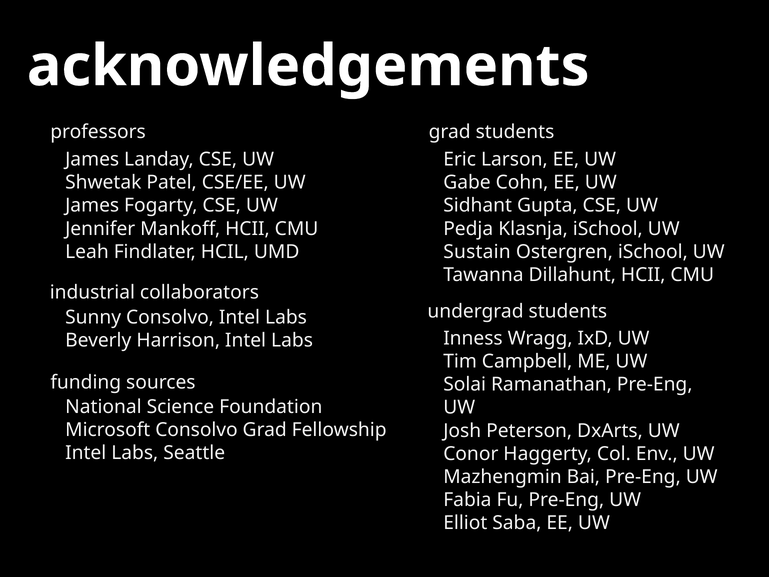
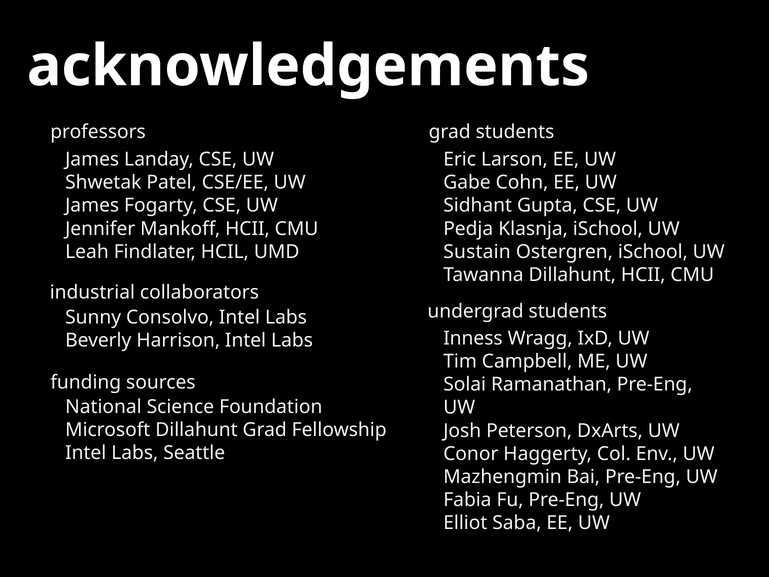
Microsoft Consolvo: Consolvo -> Dillahunt (196, 430)
